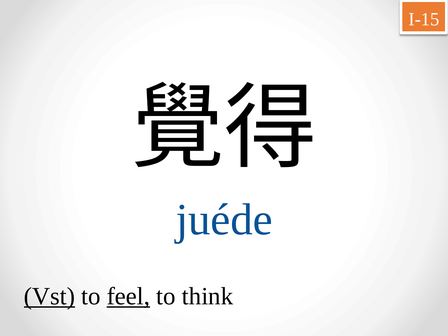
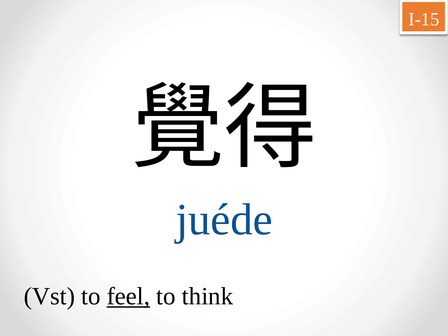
Vst underline: present -> none (49, 296)
